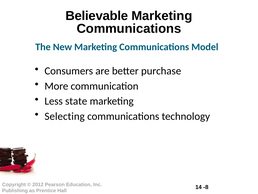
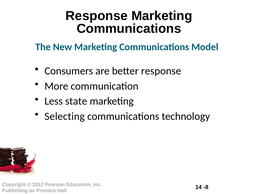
Believable: Believable -> Response (97, 16)
better purchase: purchase -> response (161, 71)
